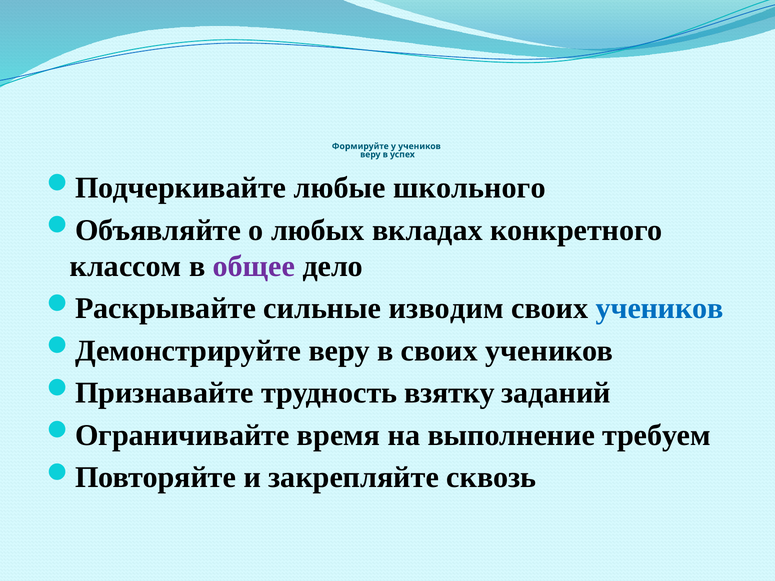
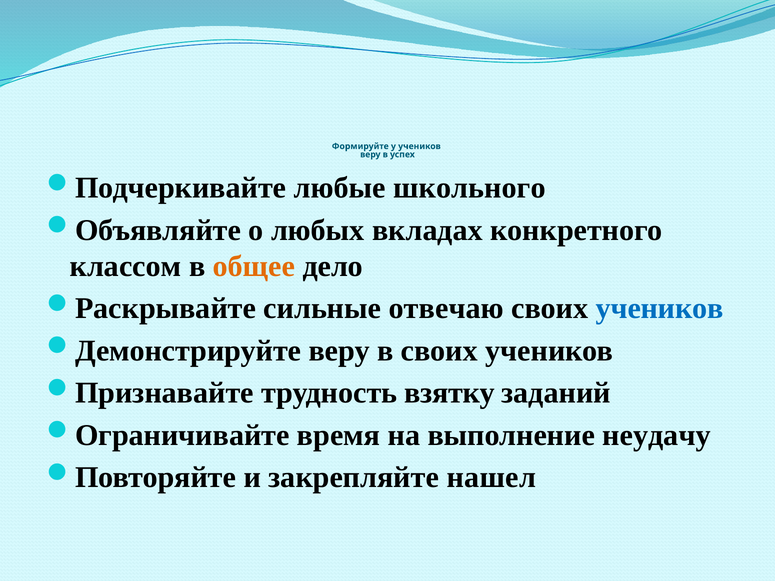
общее colour: purple -> orange (254, 266)
изводим: изводим -> отвечаю (446, 309)
требуем: требуем -> неудачу (657, 435)
сквозь: сквозь -> нашел (491, 478)
